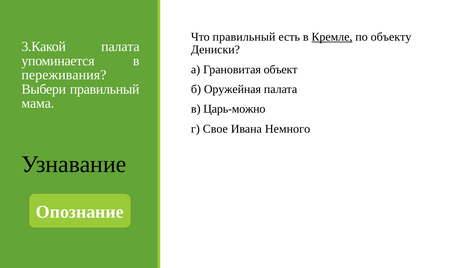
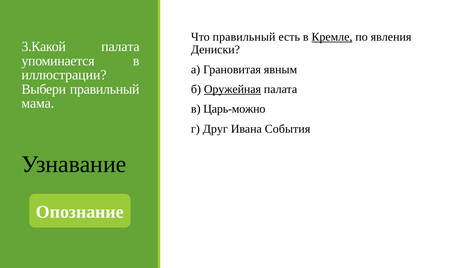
объекту: объекту -> явления (391, 37)
объект: объект -> явным (281, 69)
переживания: переживания -> иллюстрации (64, 75)
Оружейная underline: none -> present (232, 89)
Свое: Свое -> Друг (215, 129)
Немного: Немного -> События (288, 129)
